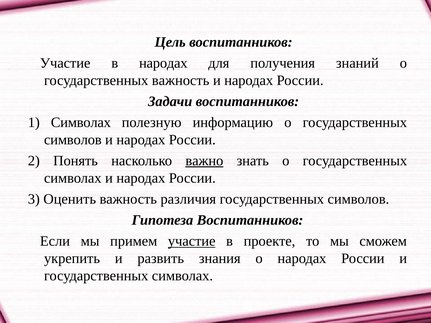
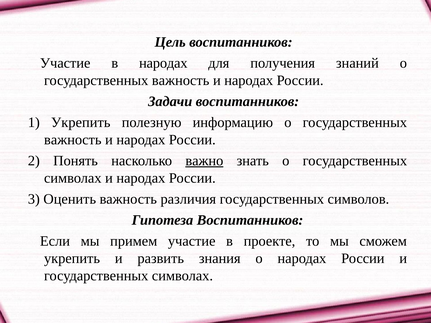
1 Символах: Символах -> Укрепить (81, 123)
символов: символов -> важность (73, 140)
участие underline: present -> none (192, 241)
